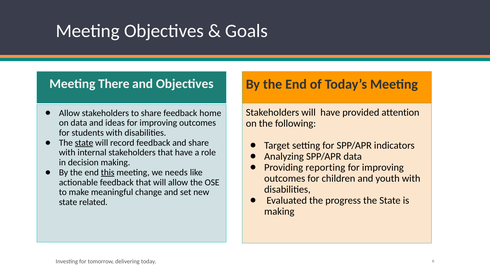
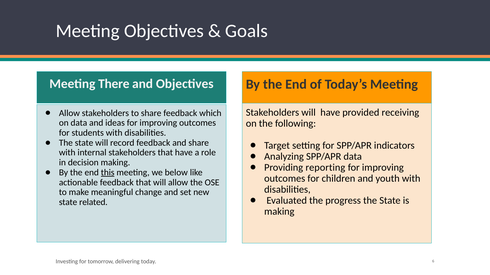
attention: attention -> receiving (400, 113)
home: home -> which (210, 113)
state underline: present -> none (84, 143)
needs: needs -> below (176, 173)
